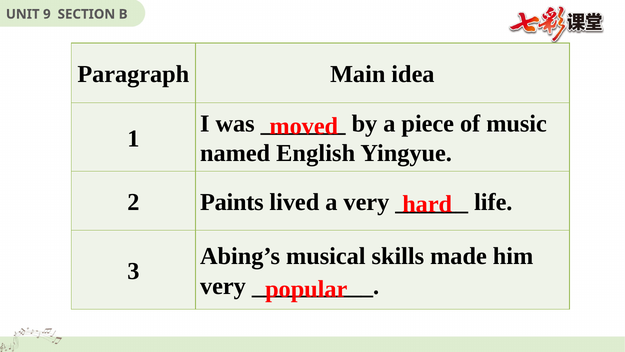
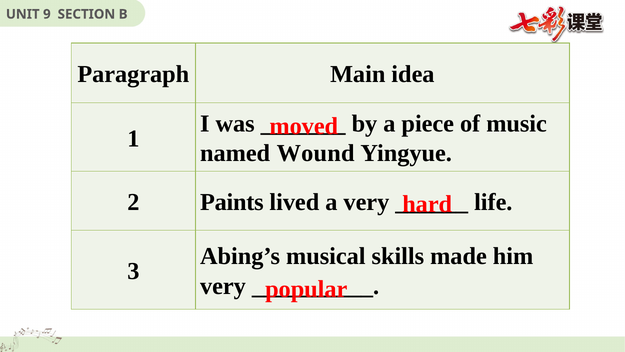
English: English -> Wound (316, 153)
